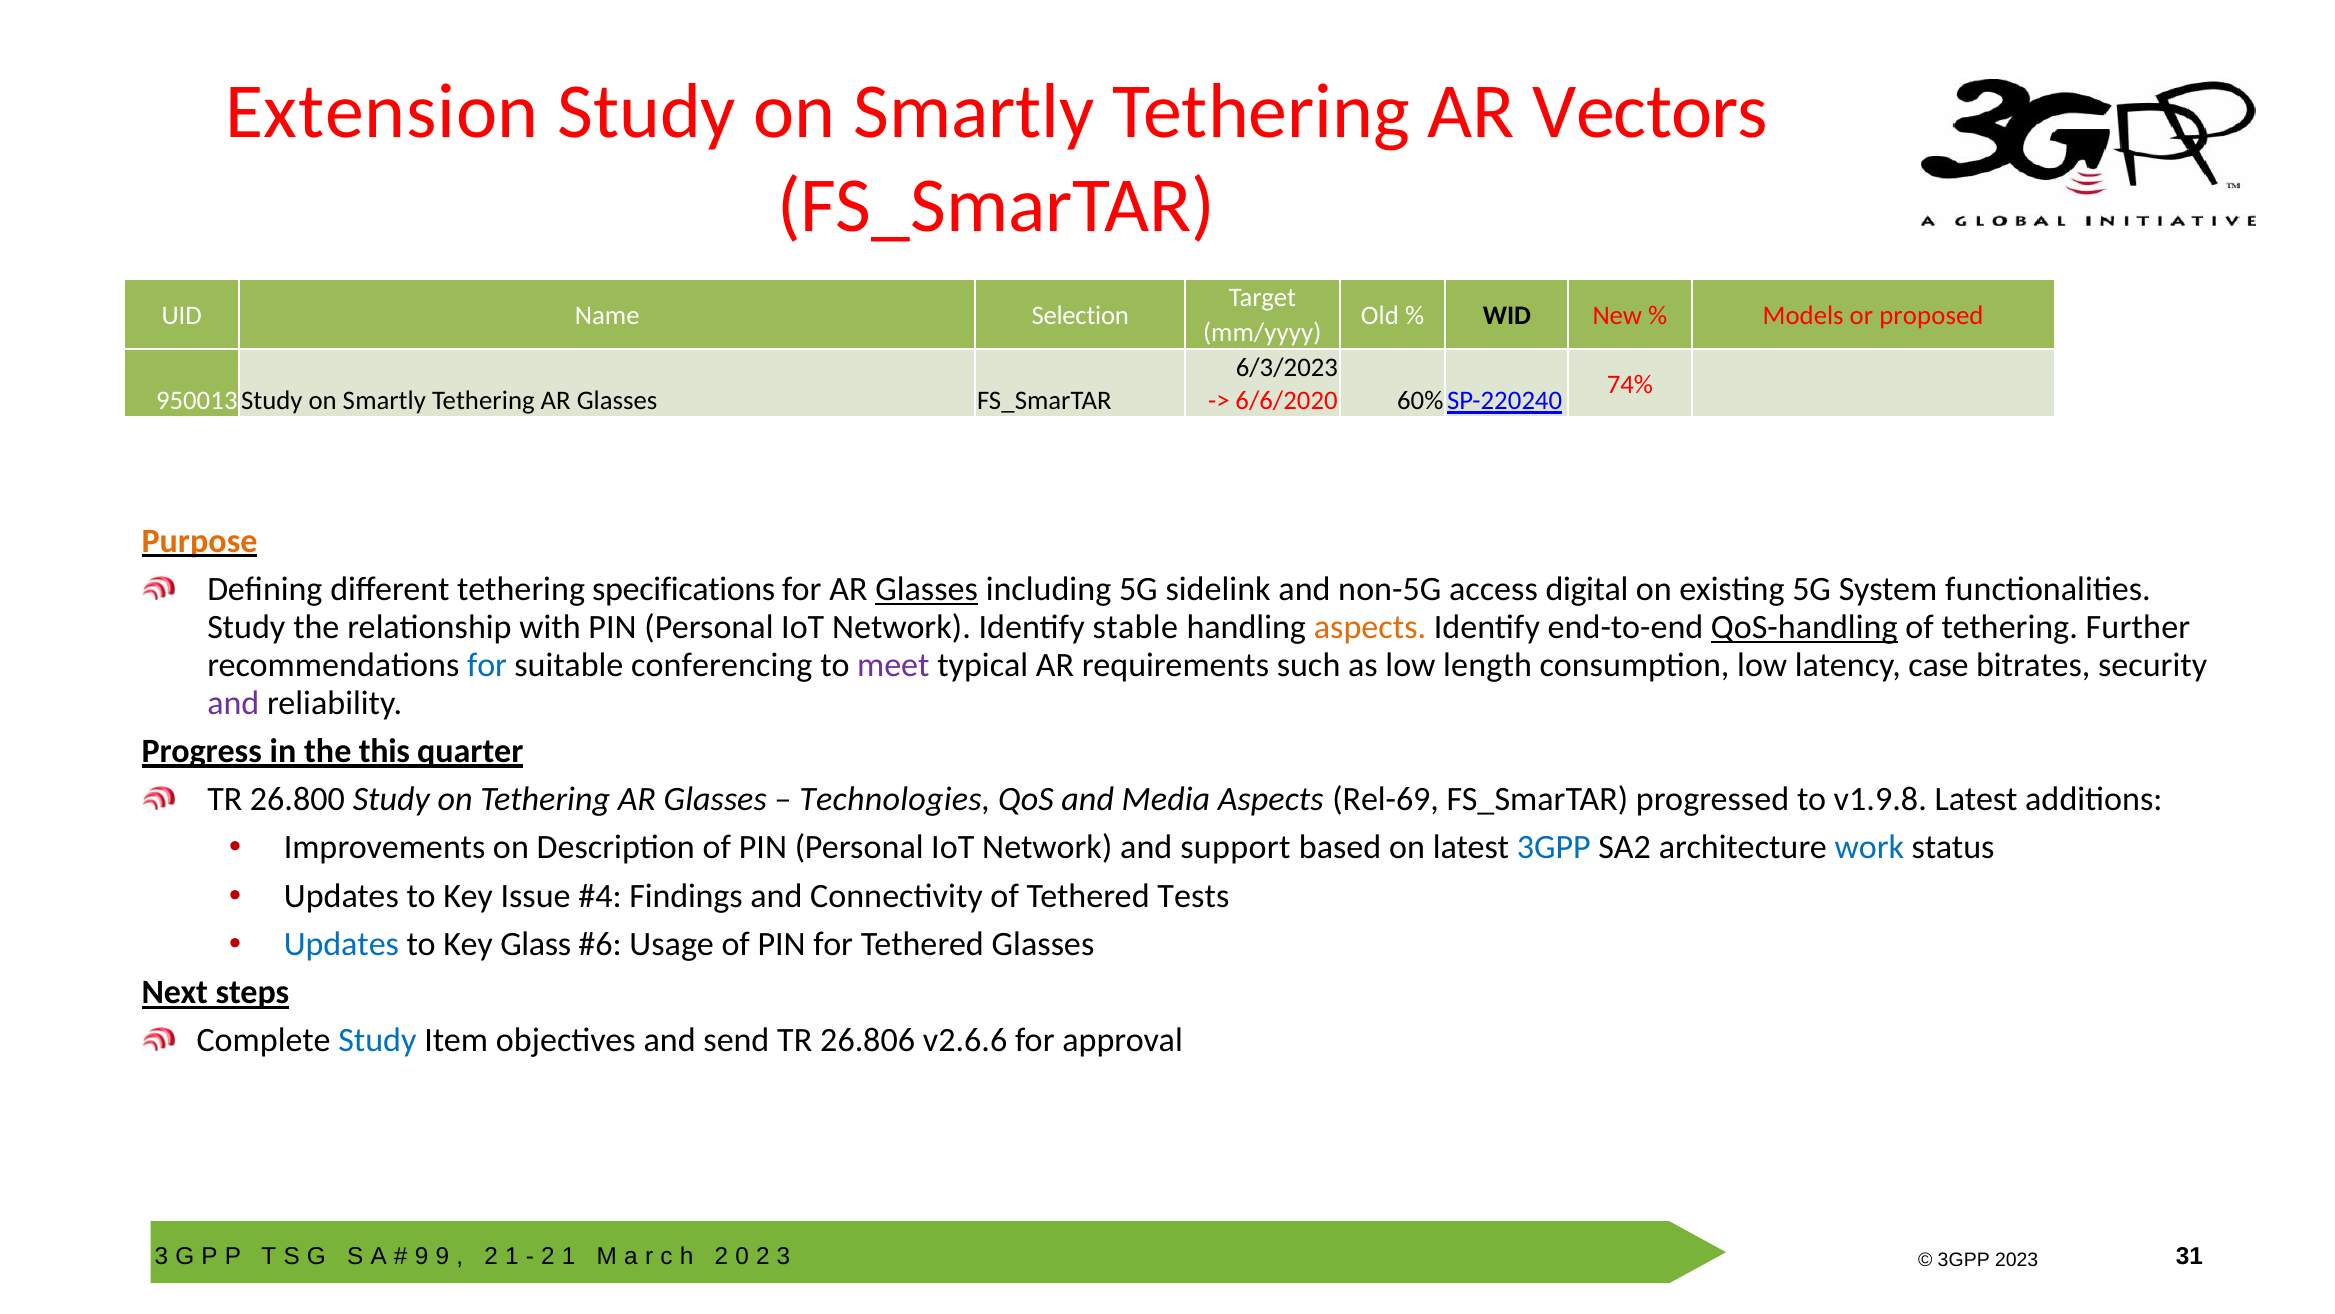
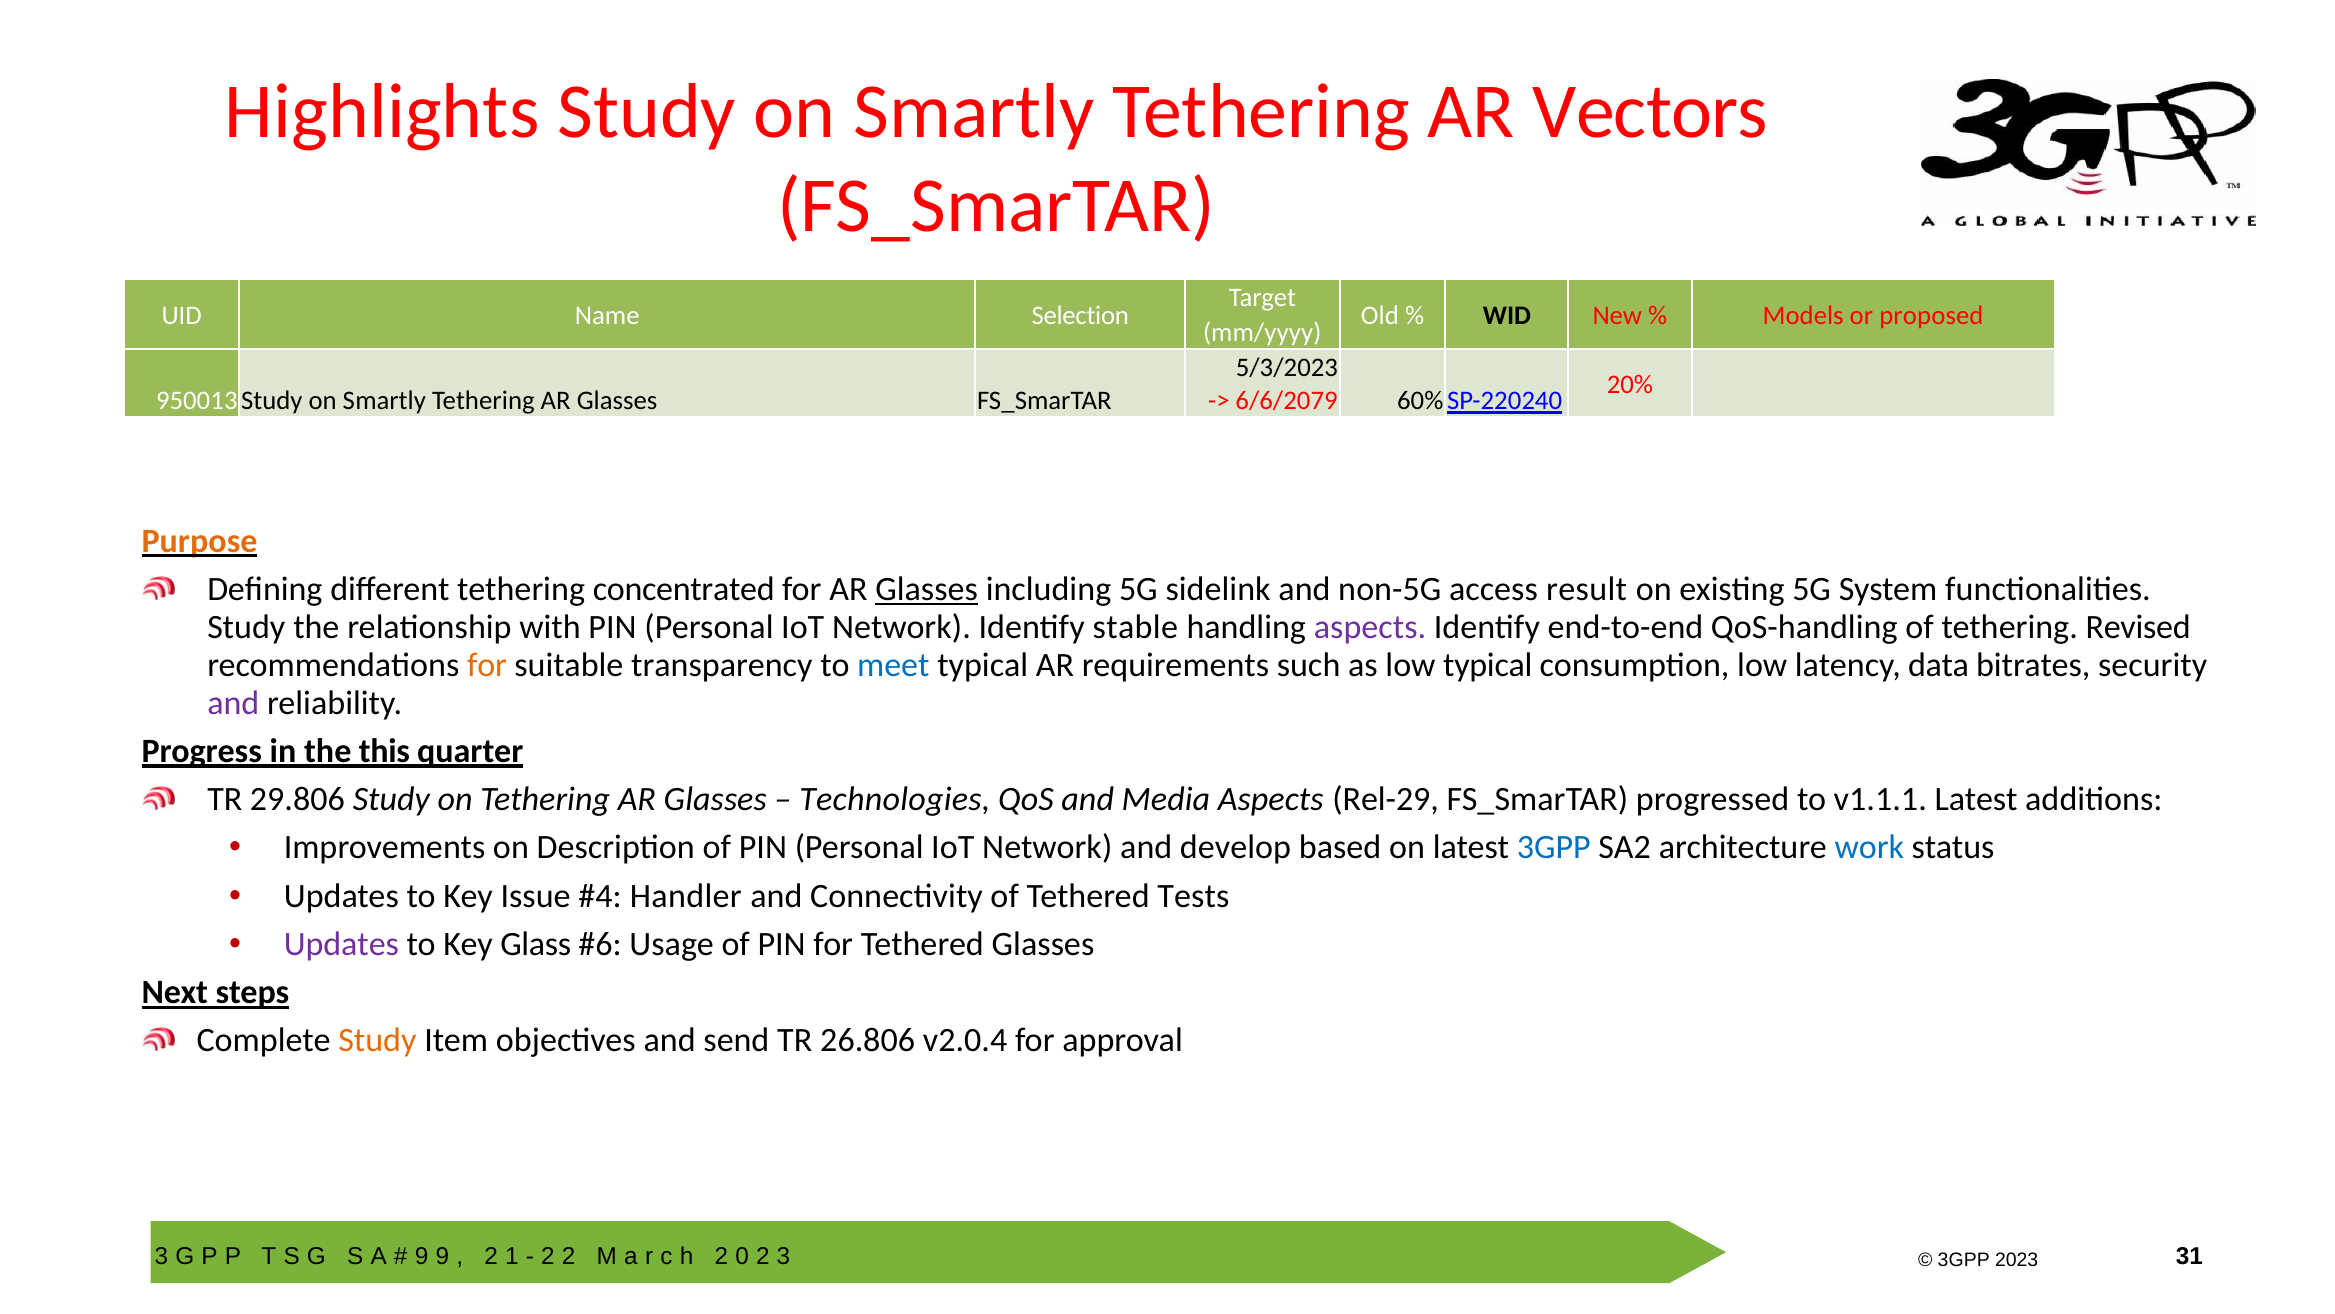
Extension: Extension -> Highlights (382, 112)
6/3/2023: 6/3/2023 -> 5/3/2023 (1287, 368)
74%: 74% -> 20% (1630, 385)
6/6/2020: 6/6/2020 -> 6/6/2079 (1287, 401)
specifications: specifications -> concentrated (684, 589)
digital: digital -> result (1587, 589)
aspects colour: orange -> purple (1370, 627)
QoS-handling underline: present -> none (1804, 627)
Further: Further -> Revised (2138, 627)
for colour: blue -> orange (487, 665)
conferencing: conferencing -> transparency (722, 665)
meet colour: purple -> blue (893, 665)
low length: length -> typical (1488, 665)
case: case -> data (1939, 665)
26.800: 26.800 -> 29.806 (297, 799)
Rel-69: Rel-69 -> Rel-29 (1386, 799)
v1.9.8: v1.9.8 -> v1.1.1 (1880, 799)
support: support -> develop (1235, 847)
Findings: Findings -> Handler (686, 895)
Updates colour: blue -> purple (341, 944)
Study colour: blue -> orange (377, 1040)
v2.6.6: v2.6.6 -> v2.0.4 (965, 1040)
1: 1 -> 2 (569, 1256)
